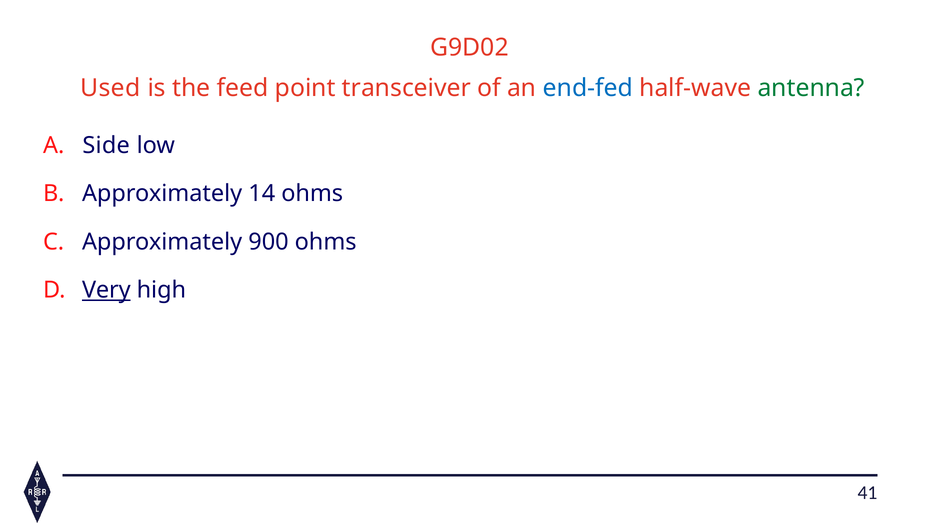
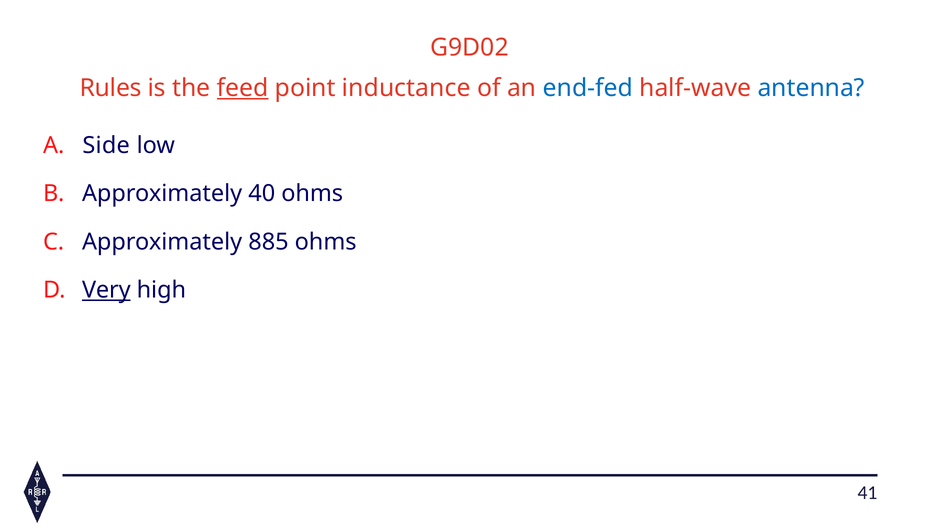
Used: Used -> Rules (111, 88)
feed underline: none -> present (243, 88)
transceiver: transceiver -> inductance (406, 88)
antenna colour: green -> blue (811, 88)
14: 14 -> 40 (262, 194)
900: 900 -> 885 (268, 242)
